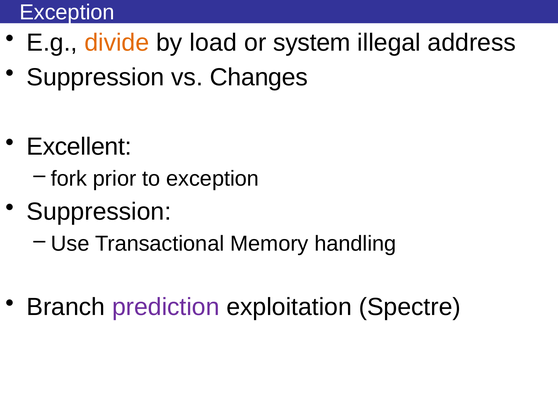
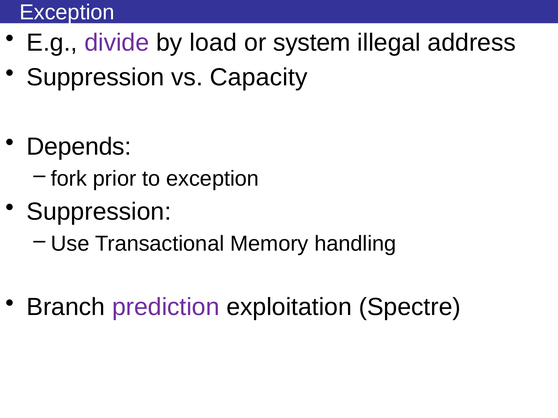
divide colour: orange -> purple (117, 43)
Changes: Changes -> Capacity (259, 77)
Excellent: Excellent -> Depends (79, 147)
